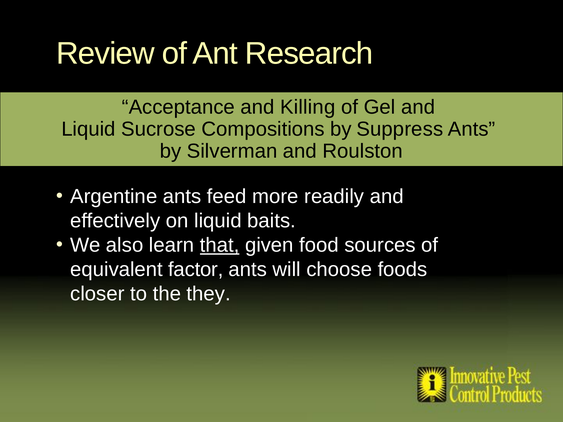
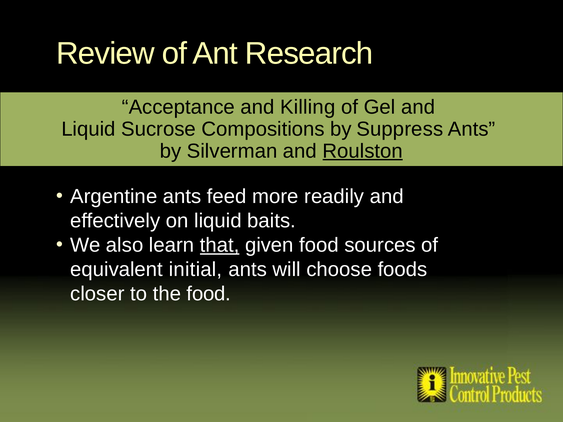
Roulston underline: none -> present (363, 151)
factor: factor -> initial (196, 270)
the they: they -> food (209, 294)
